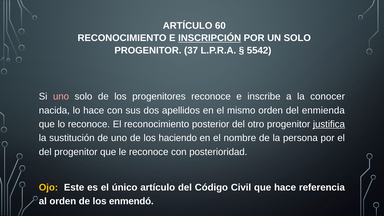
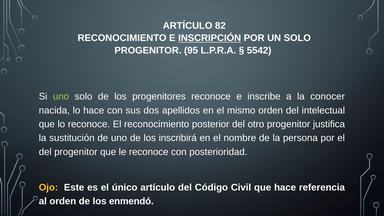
60: 60 -> 82 (220, 26)
37: 37 -> 95 (191, 50)
uno colour: pink -> light green (61, 97)
enmienda: enmienda -> intelectual (323, 110)
justifica underline: present -> none (329, 124)
haciendo: haciendo -> inscribirá (178, 138)
